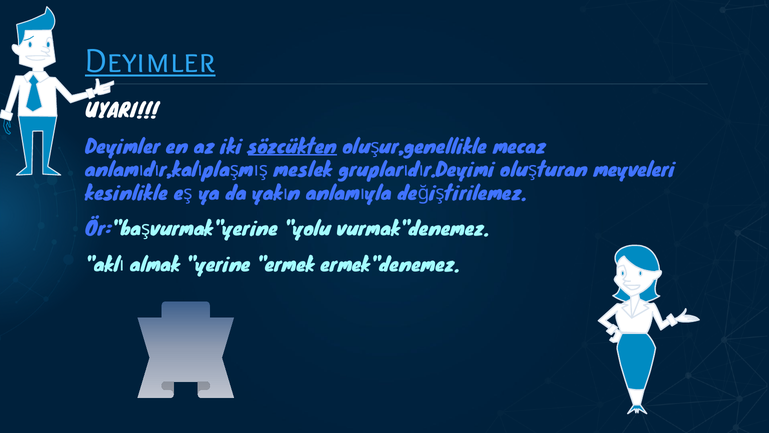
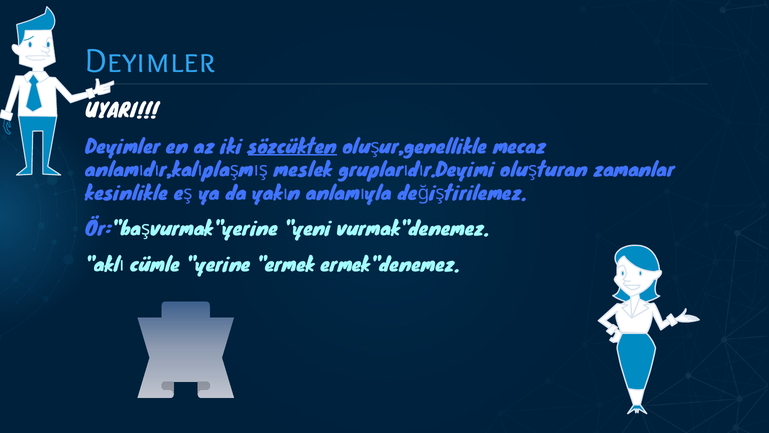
Deyimler underline: present -> none (150, 61)
meyveleri: meyveleri -> zamanlar (634, 169)
yolu: yolu -> yeni (308, 228)
almak: almak -> cümle (155, 264)
